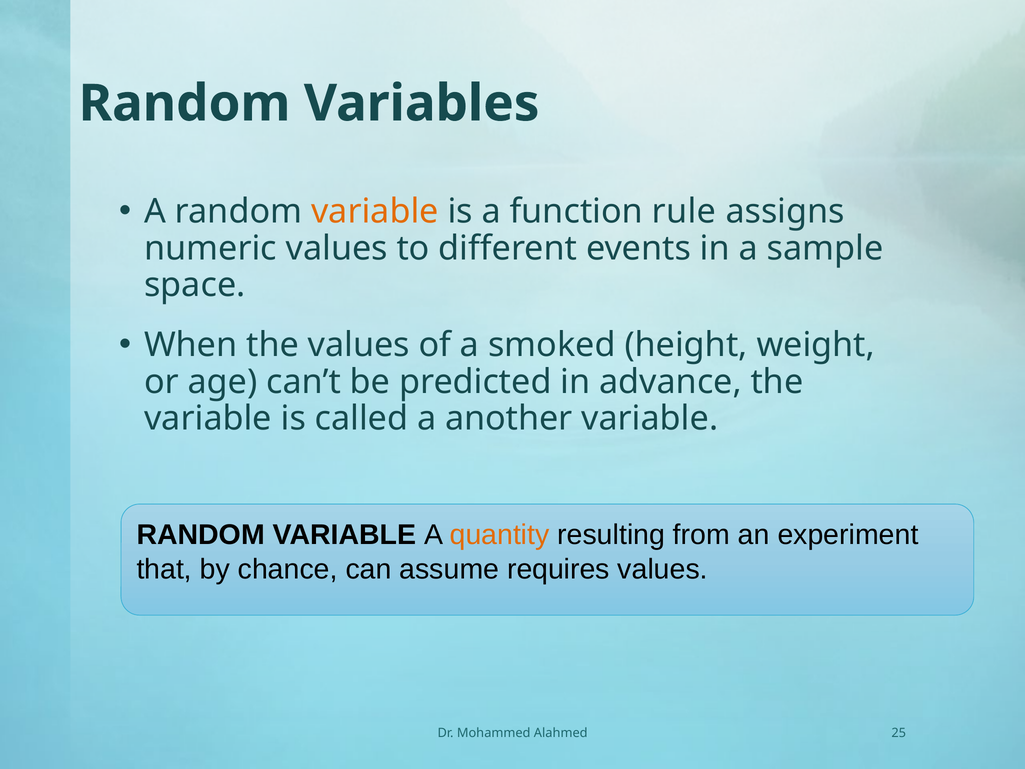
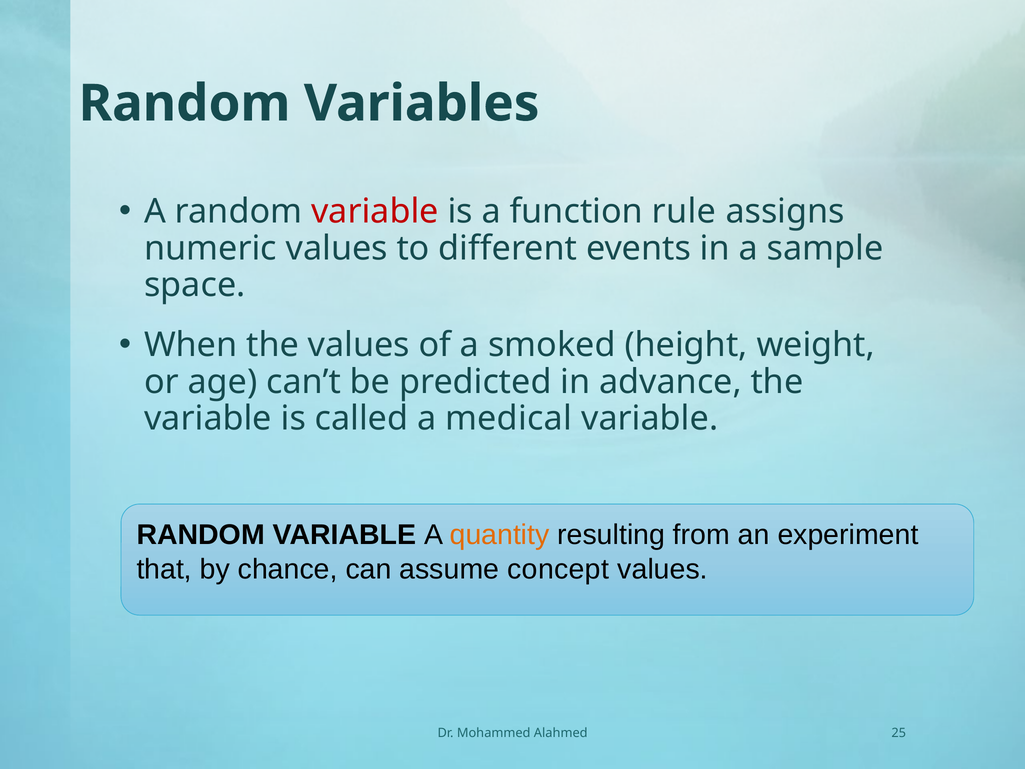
variable colour: orange -> red (375, 211)
another: another -> medical (509, 418)
requires: requires -> concept (558, 569)
